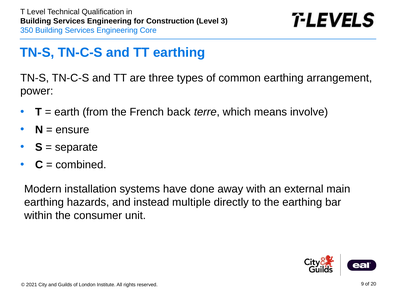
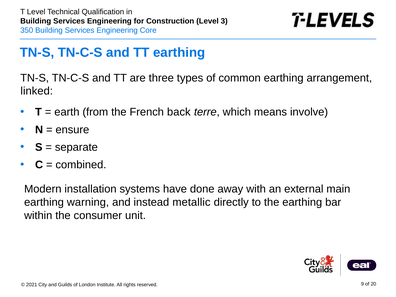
power: power -> linked (37, 91)
hazards: hazards -> warning (88, 202)
multiple: multiple -> metallic (191, 202)
